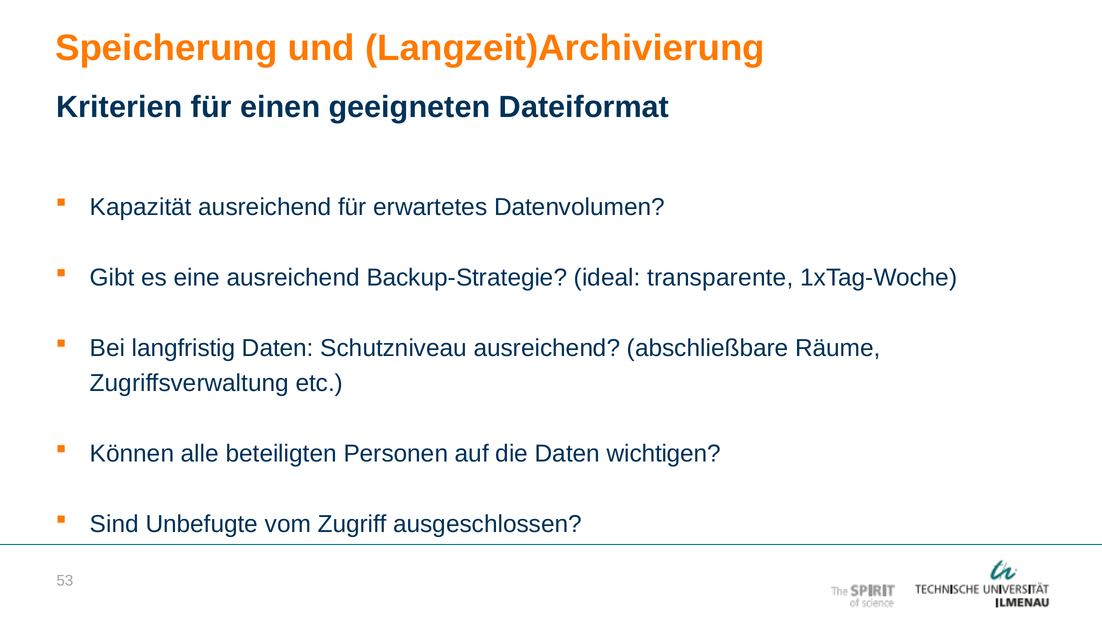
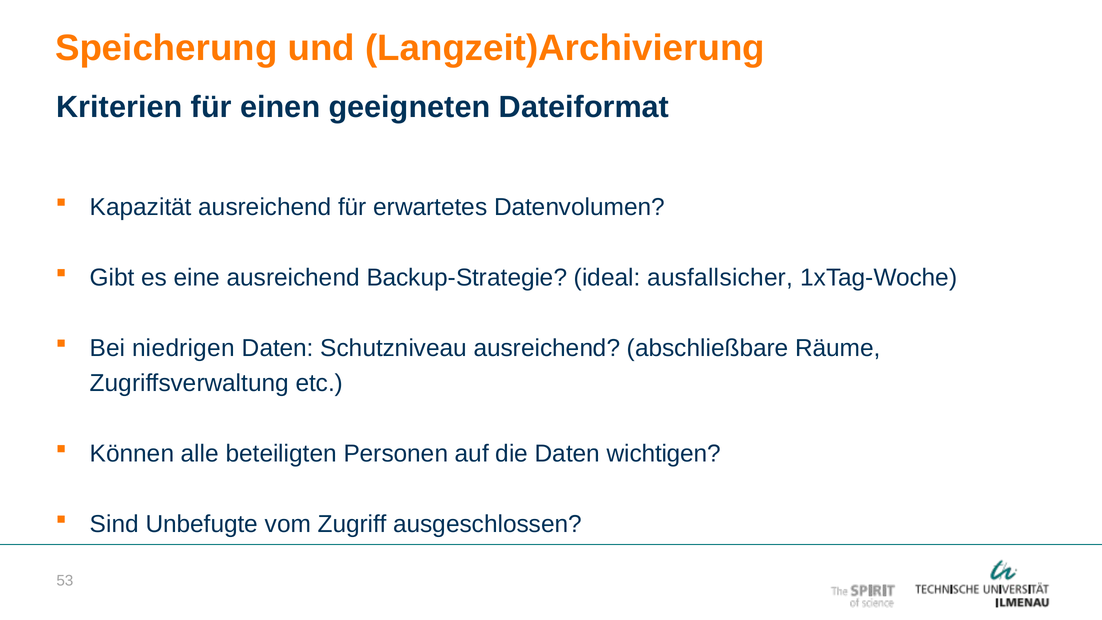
transparente: transparente -> ausfallsicher (720, 278)
langfristig: langfristig -> niedrigen (183, 348)
